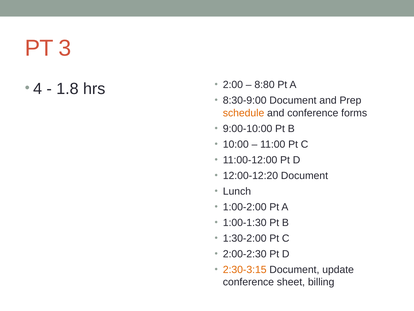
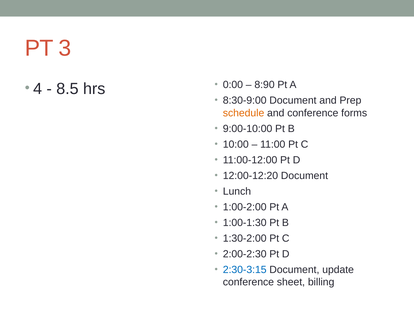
1.8: 1.8 -> 8.5 (67, 89)
2:00: 2:00 -> 0:00 (233, 85)
8:80: 8:80 -> 8:90 (265, 85)
2:30-3:15 colour: orange -> blue (245, 269)
